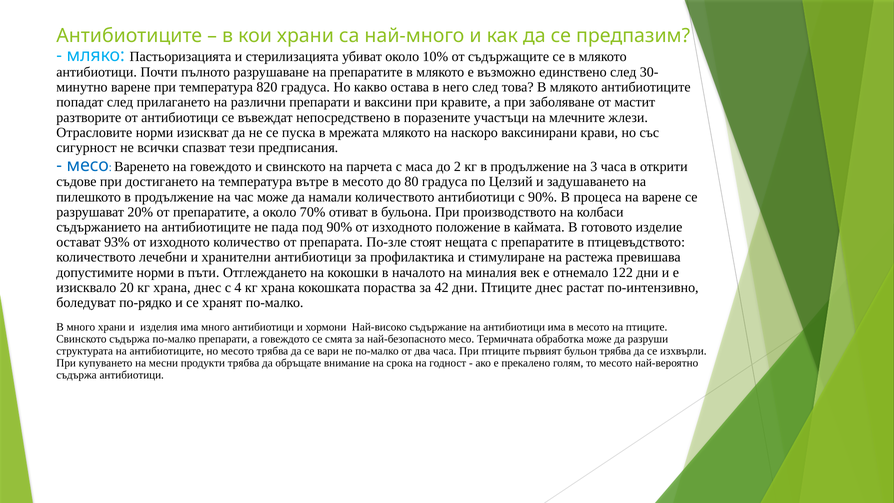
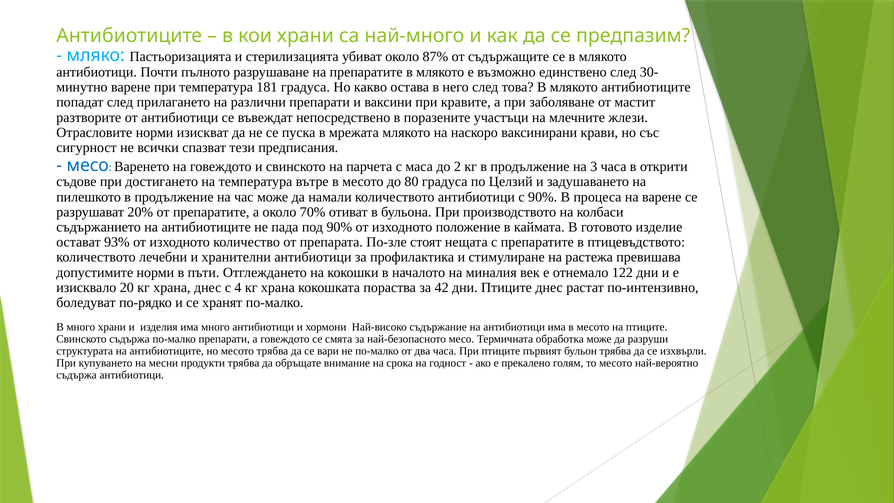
10%: 10% -> 87% (435, 57)
820: 820 -> 181 (267, 87)
